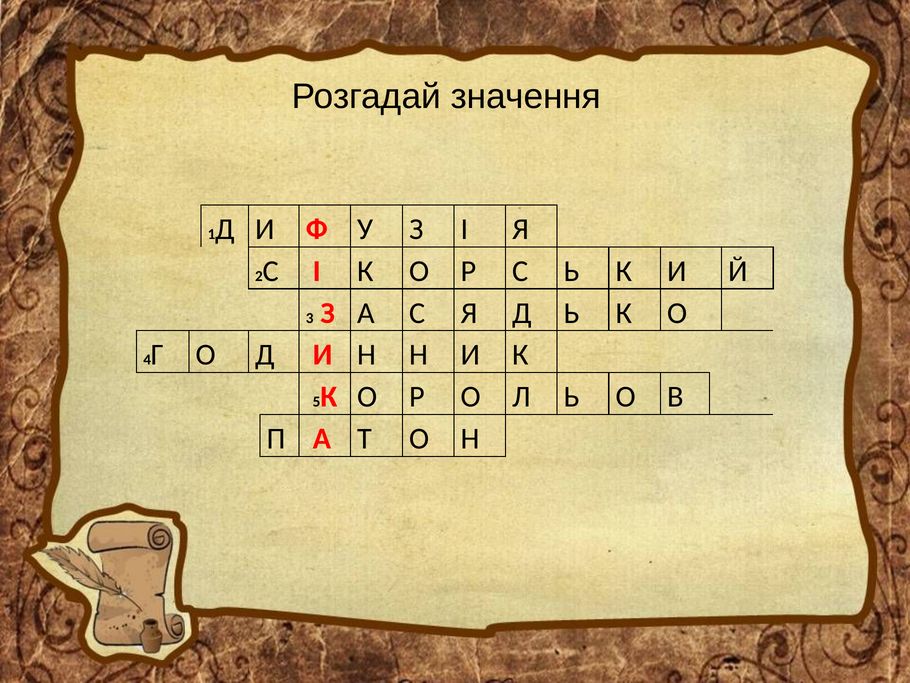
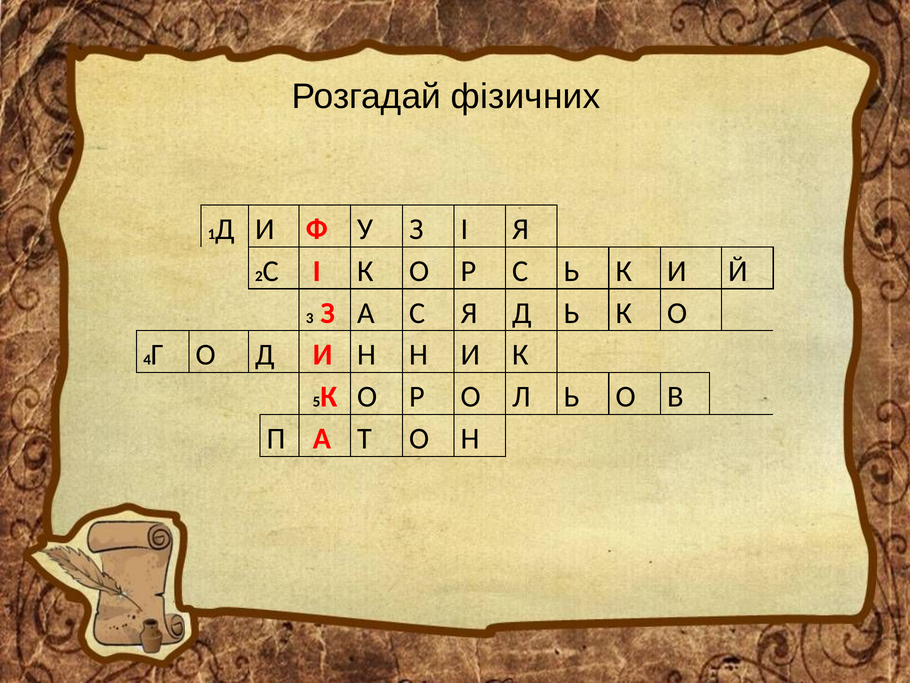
значення: значення -> фізичних (526, 96)
